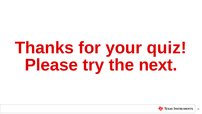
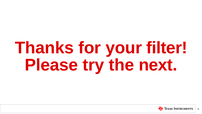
quiz: quiz -> filter (167, 48)
